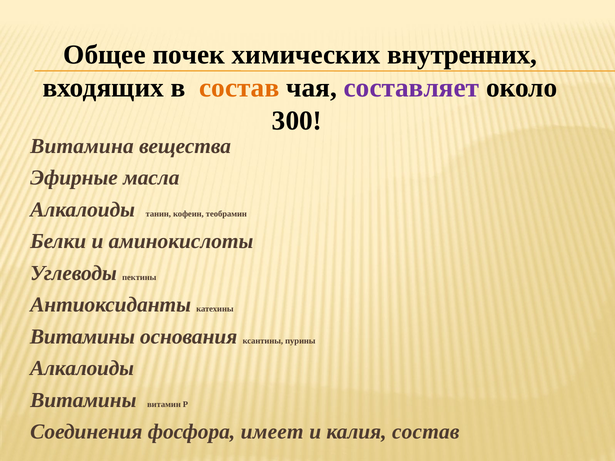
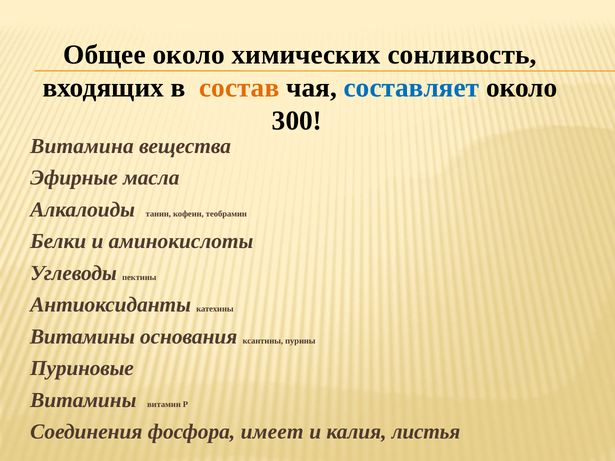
Общее почек: почек -> около (189, 55)
внутренних: внутренних -> сонливость (462, 55)
составляет colour: purple -> blue (411, 88)
Алкалоиды: Алкалоиды -> Пуриновые (82, 369)
калия состав: состав -> листья (426, 432)
